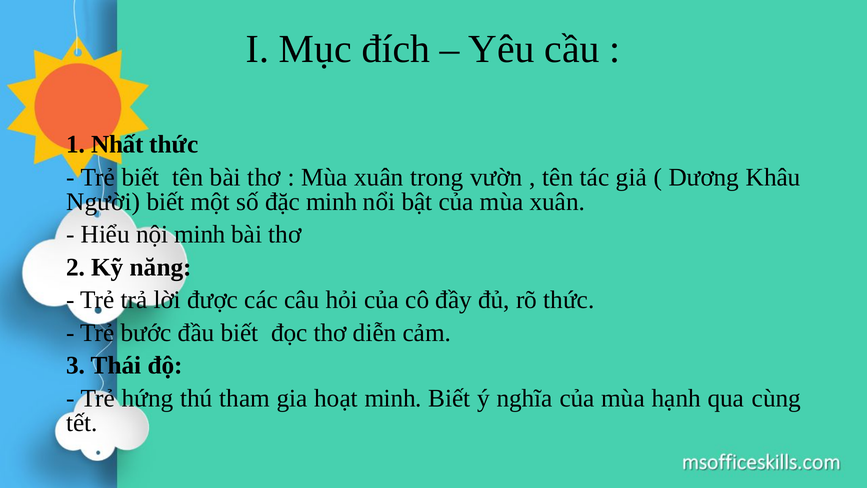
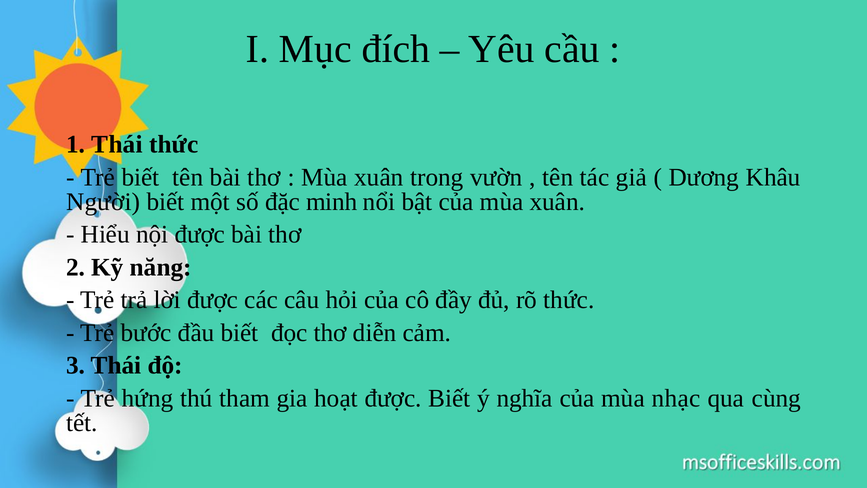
1 Nhất: Nhất -> Thái (117, 144)
nội minh: minh -> được (200, 234)
hoạt minh: minh -> được (393, 398)
hạnh: hạnh -> nhạc (676, 398)
